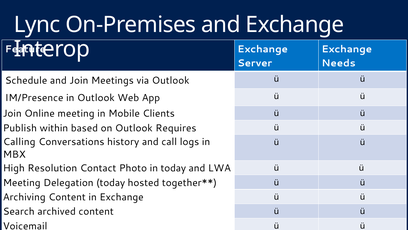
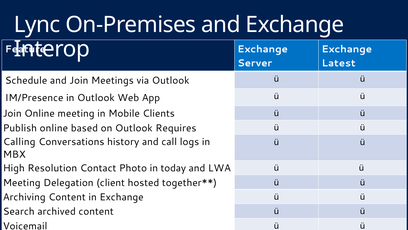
Needs: Needs -> Latest (339, 63)
Publish within: within -> online (54, 128)
Delegation today: today -> client (111, 182)
